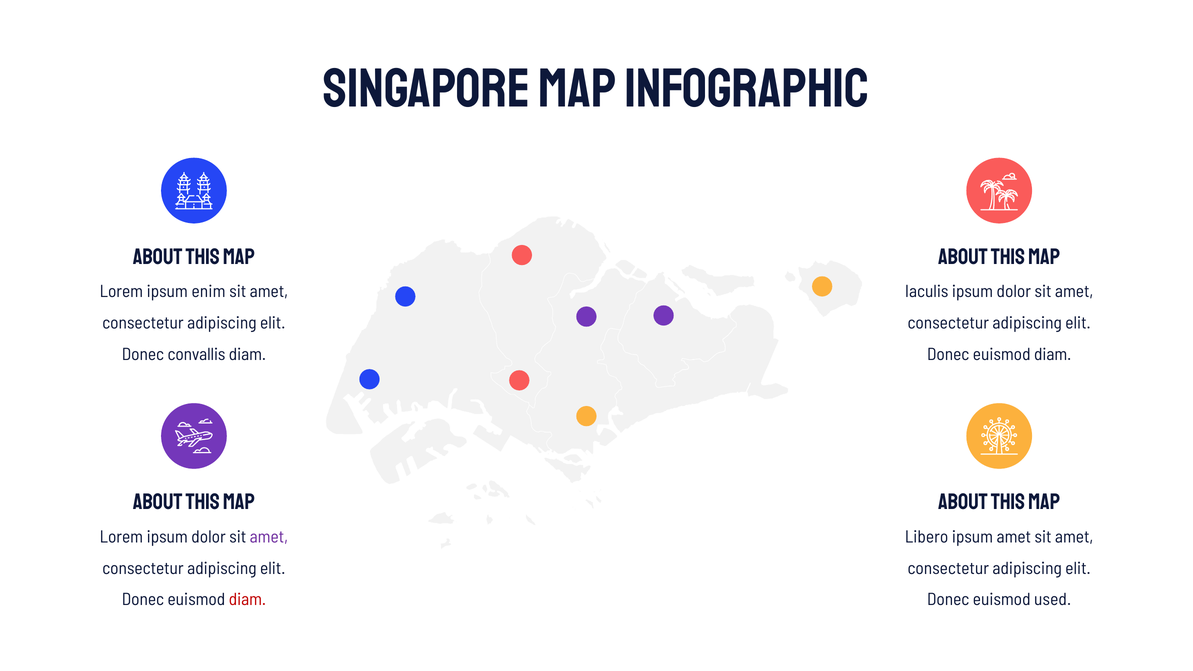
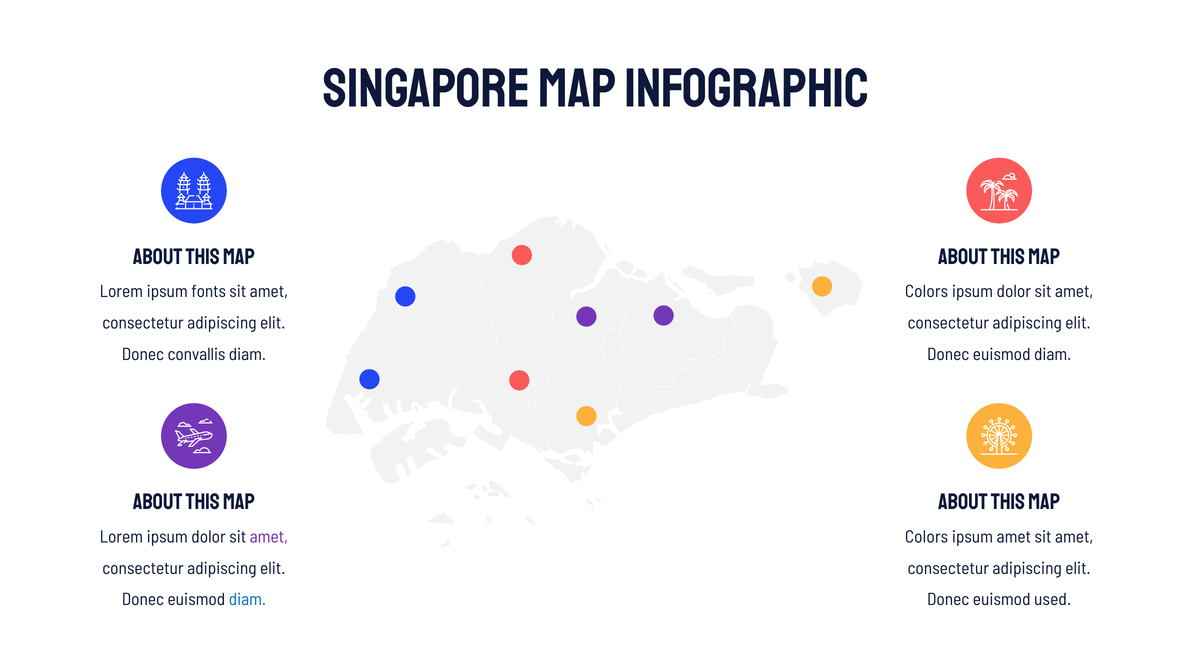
enim: enim -> fonts (209, 292)
Iaculis: Iaculis -> Colors (927, 292)
Libero: Libero -> Colors (927, 537)
diam colour: red -> blue (247, 600)
